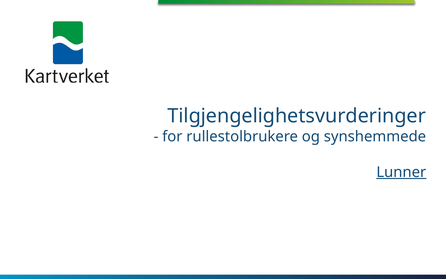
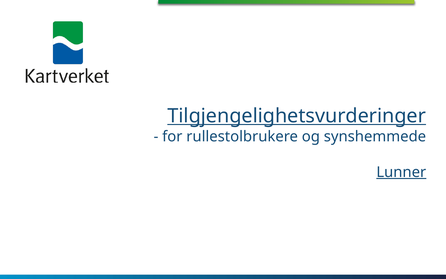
Tilgjengelighetsvurderinger underline: none -> present (297, 116)
